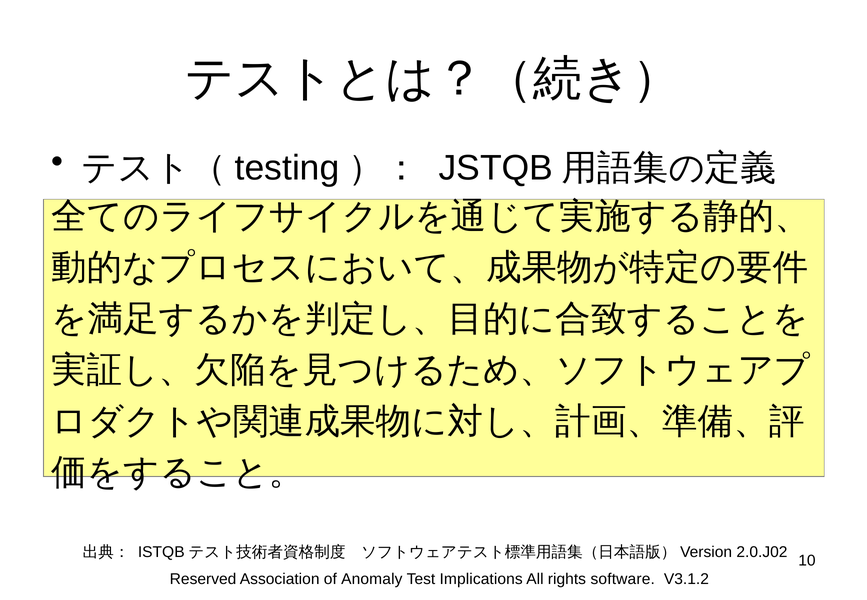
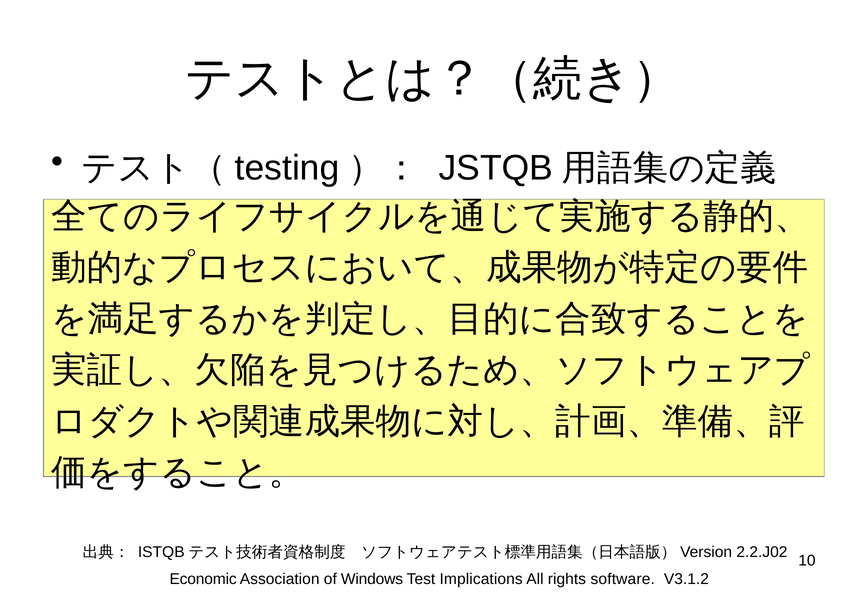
2.0.J02: 2.0.J02 -> 2.2.J02 (762, 552)
Reserved: Reserved -> Economic (203, 579)
Anomaly: Anomaly -> Windows (372, 579)
